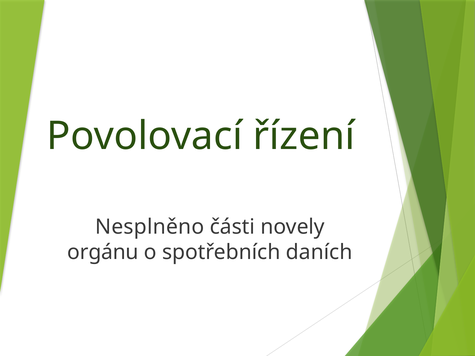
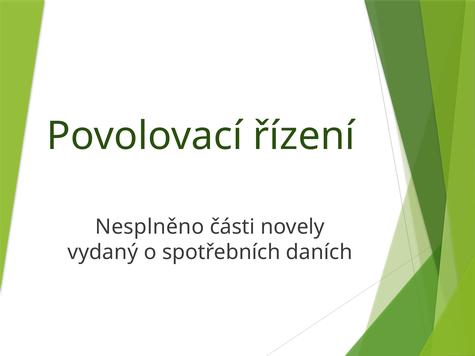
orgánu: orgánu -> vydaný (103, 252)
